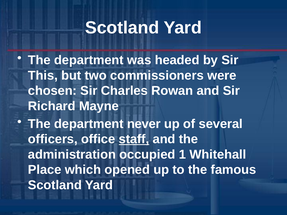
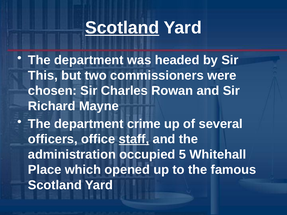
Scotland underline: none -> present (122, 28)
never: never -> crime (144, 124)
1: 1 -> 5 (182, 155)
